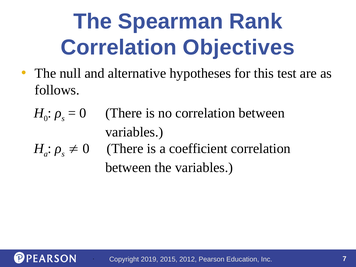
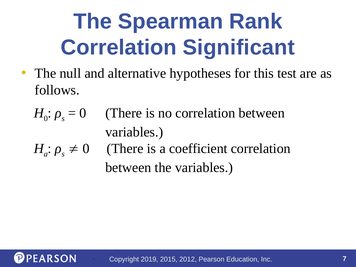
Objectives: Objectives -> Significant (239, 48)
